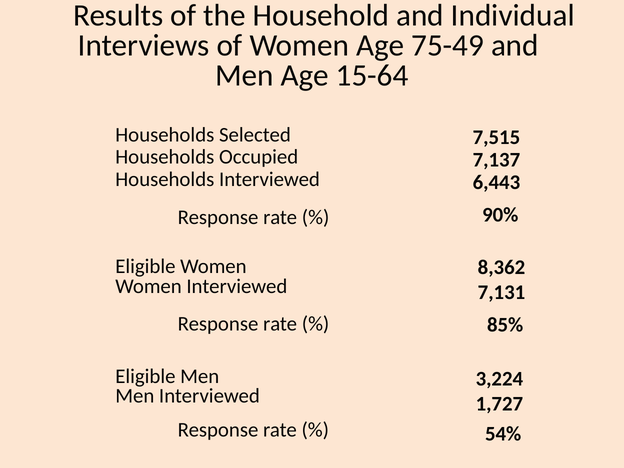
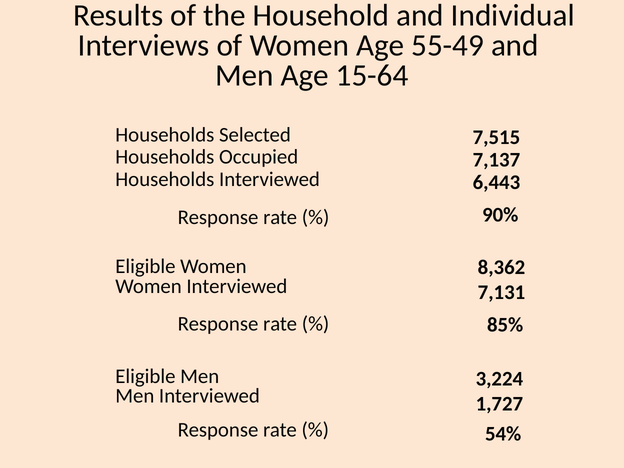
75-49: 75-49 -> 55-49 (448, 45)
